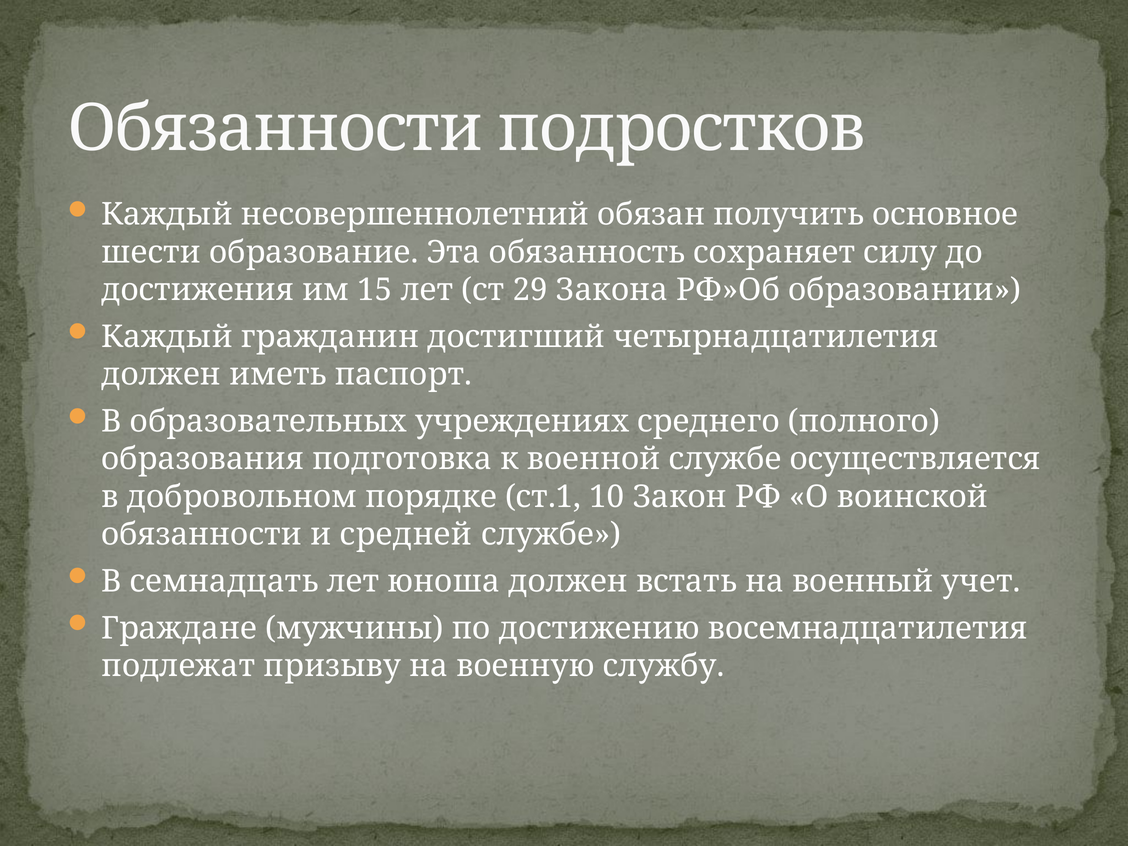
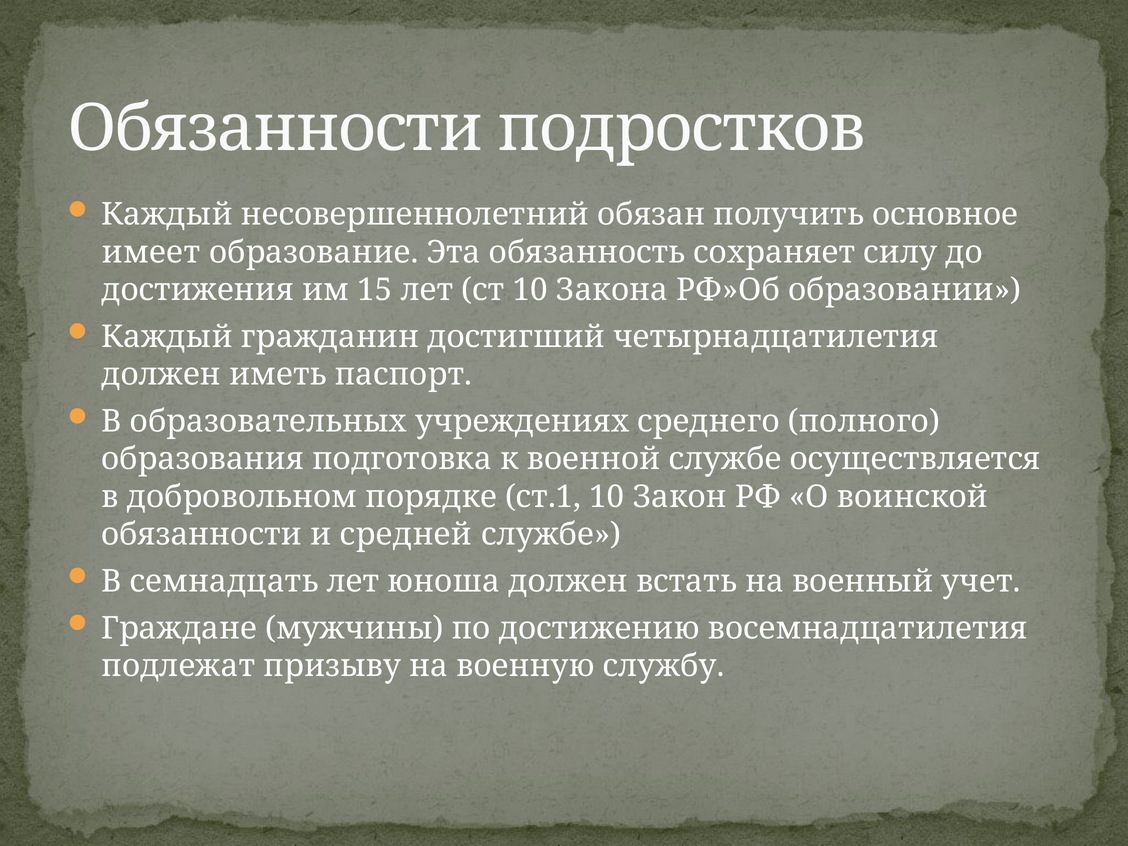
шести: шести -> имеет (151, 252)
ст 29: 29 -> 10 (530, 290)
